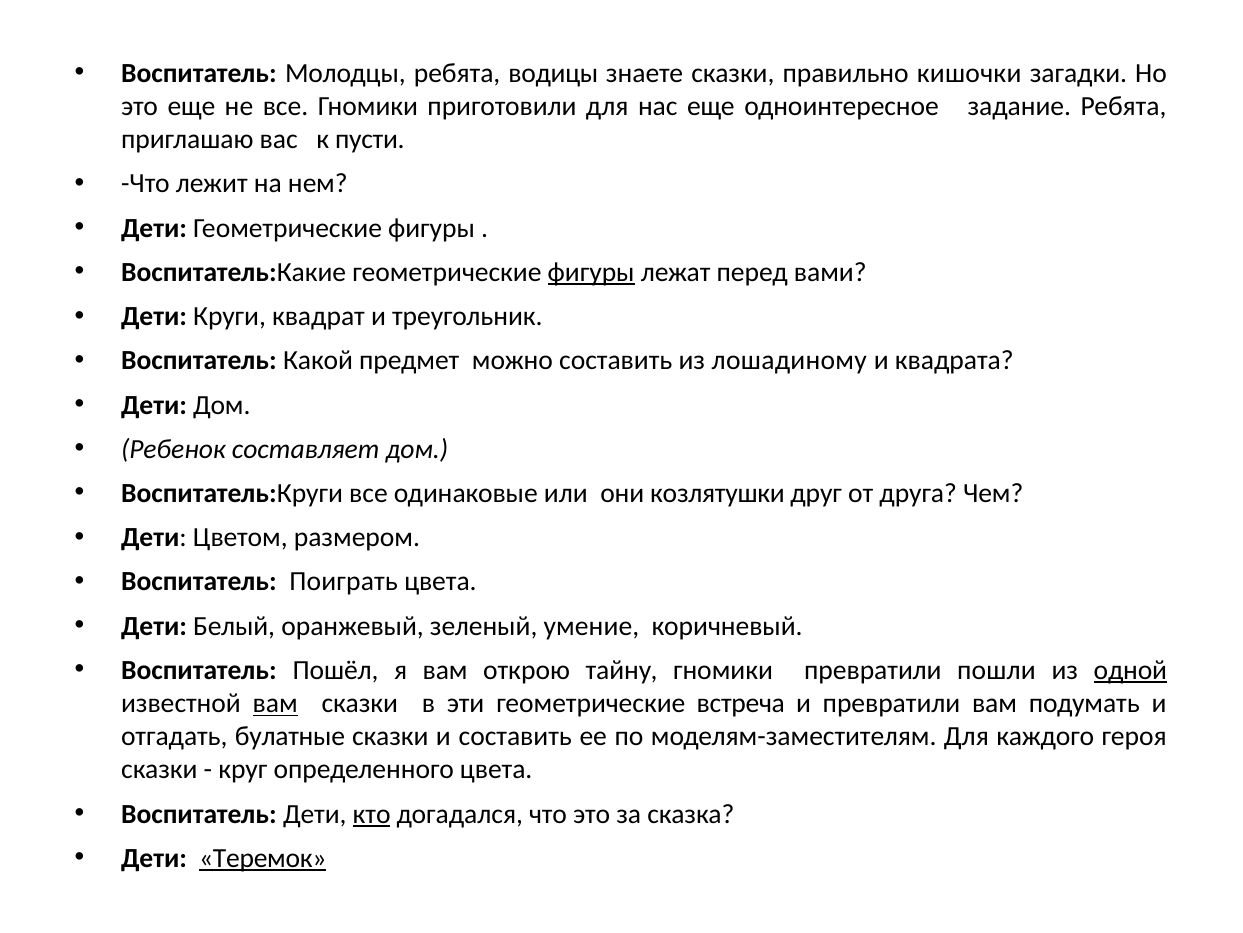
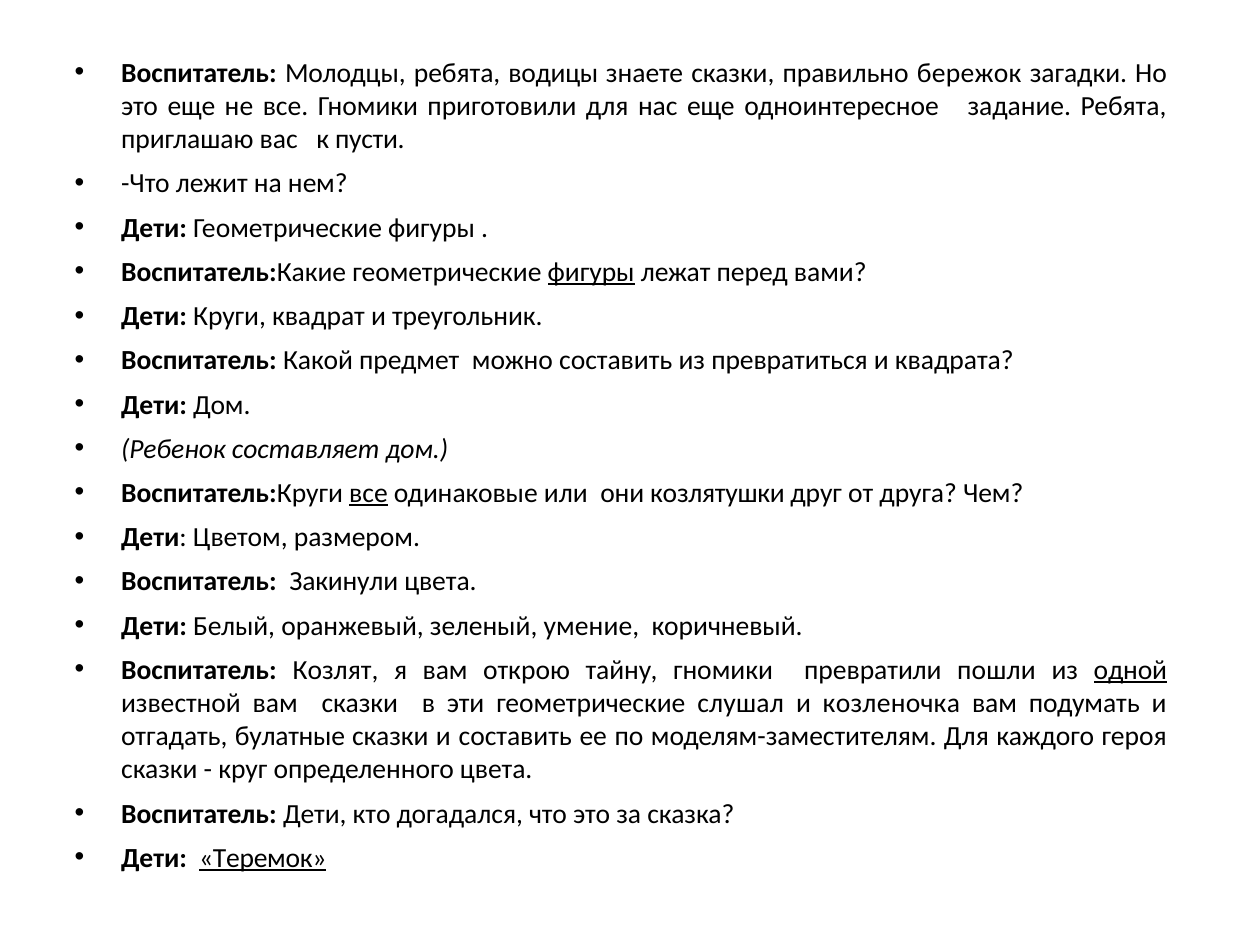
кишочки: кишочки -> бережок (969, 73)
лошадиному: лошадиному -> превратиться (789, 360)
все underline: none -> present (368, 493)
Поиграть: Поиграть -> Закинули (344, 581)
Пошёл: Пошёл -> Козлят (336, 670)
вам underline: present -> none (275, 703)
встреча: встреча -> слушал (741, 703)
и превратили: превратили -> козленочка (891, 703)
кто underline: present -> none (372, 813)
